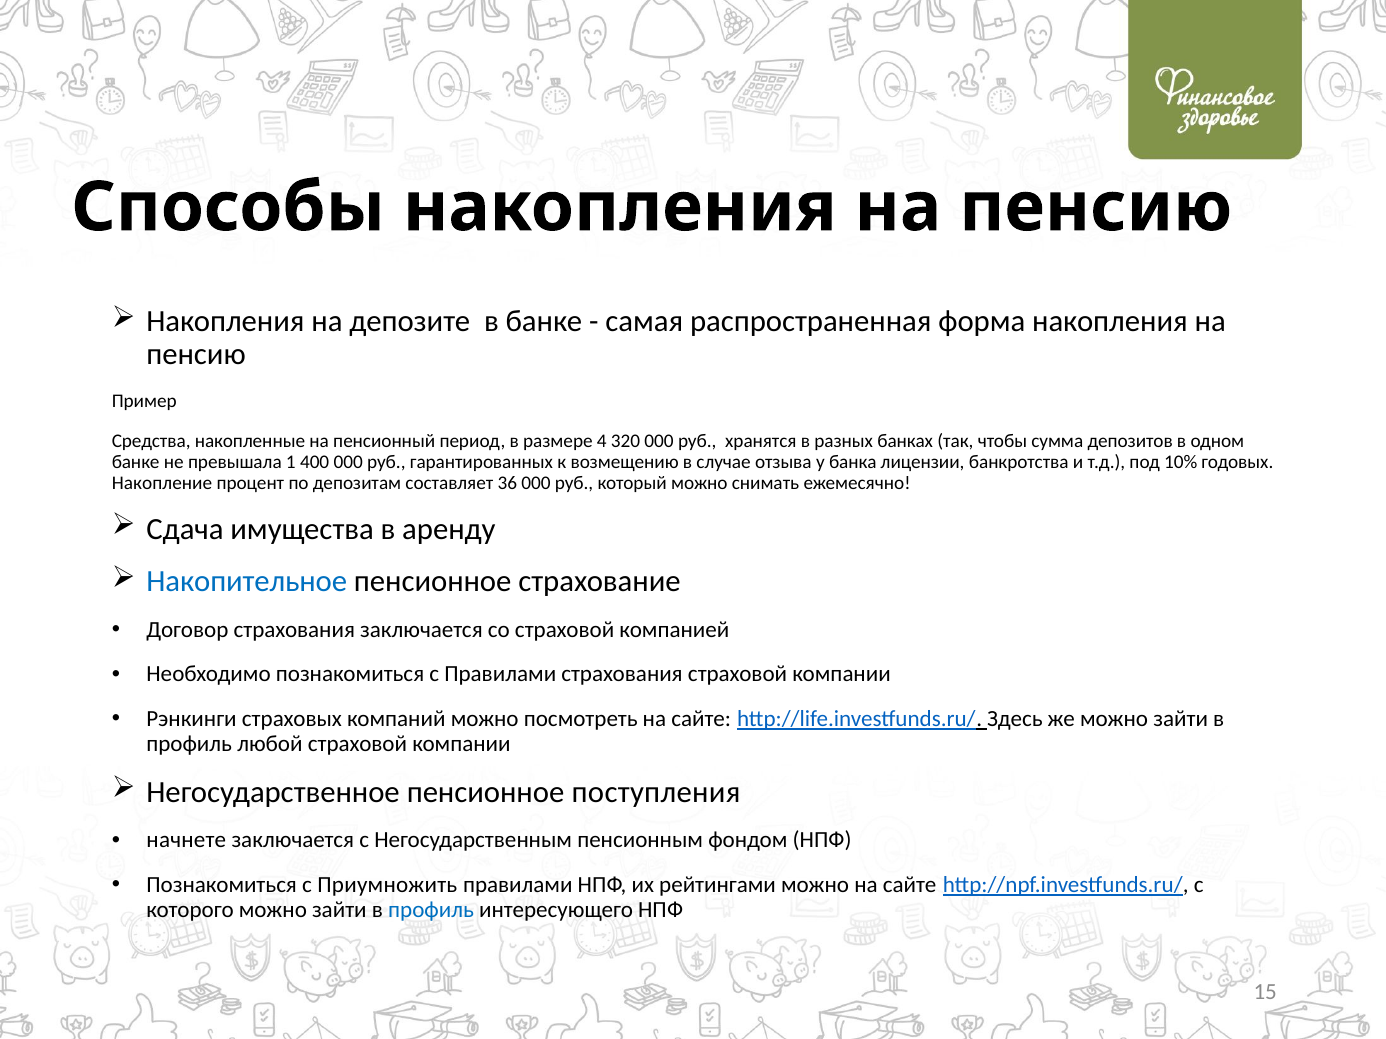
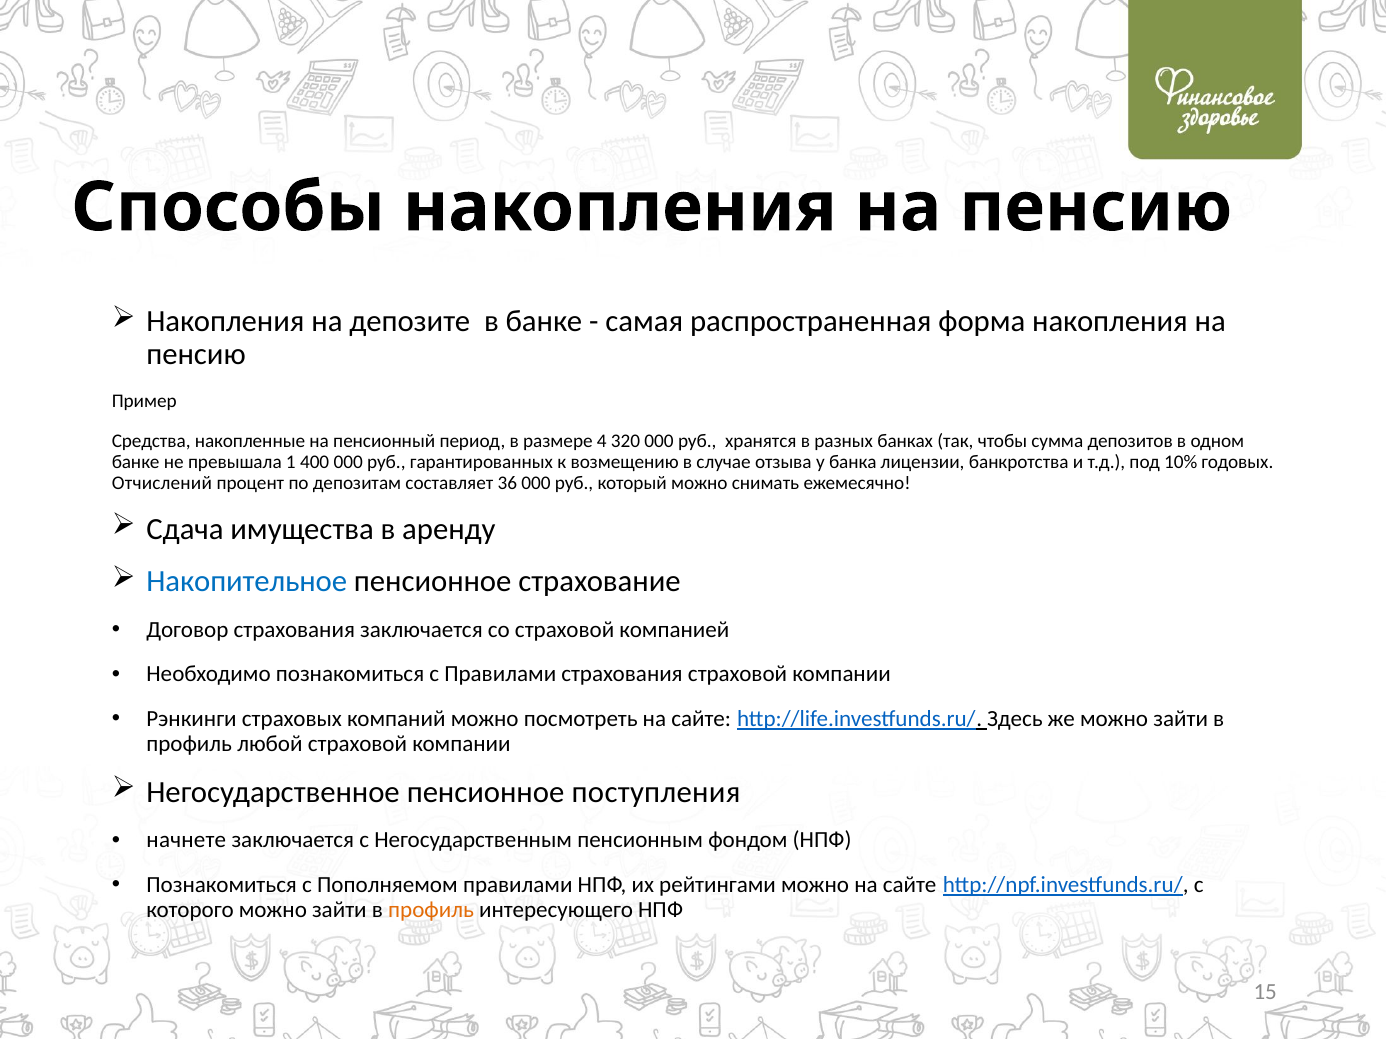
Накопление: Накопление -> Отчислений (162, 483)
Приумножить: Приумножить -> Пополняемом (387, 885)
профиль colour: blue -> orange (431, 910)
